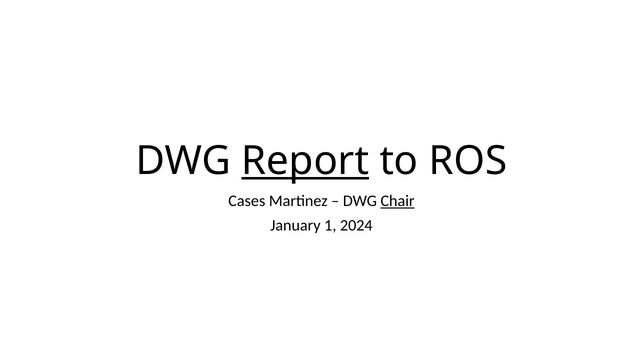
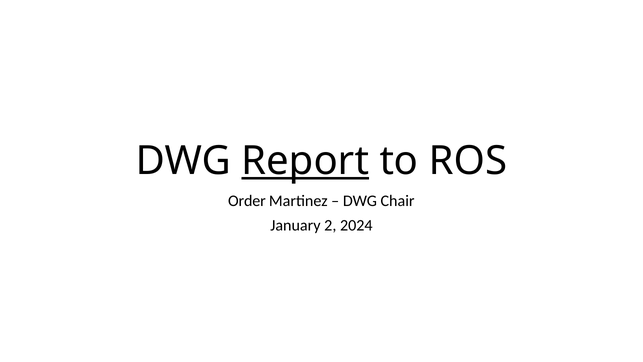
Cases: Cases -> Order (247, 201)
Chair underline: present -> none (398, 201)
1: 1 -> 2 (330, 225)
